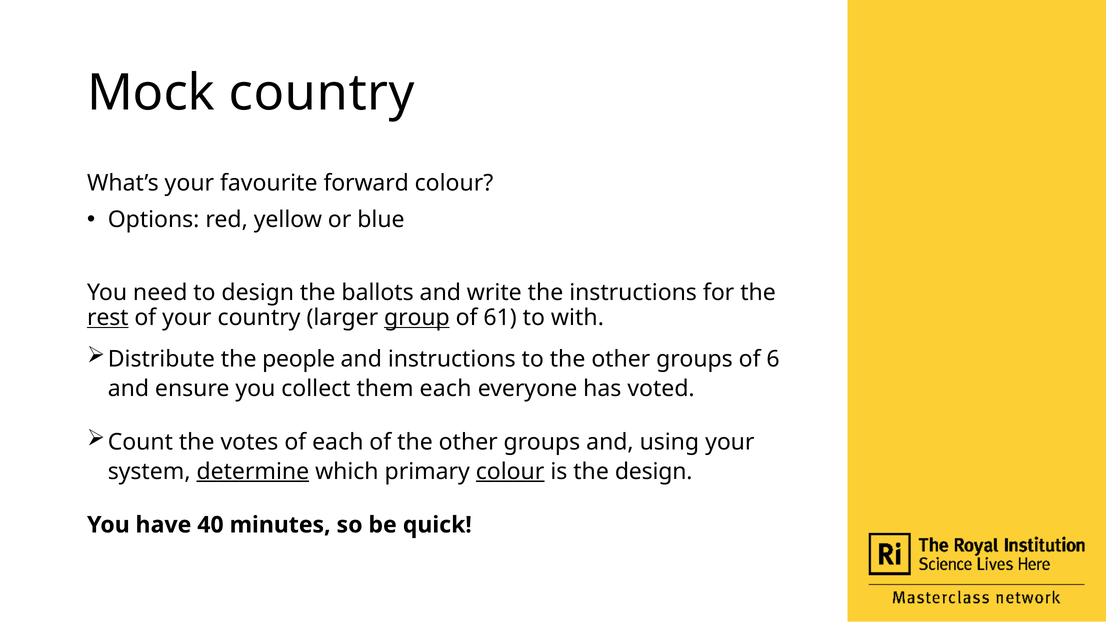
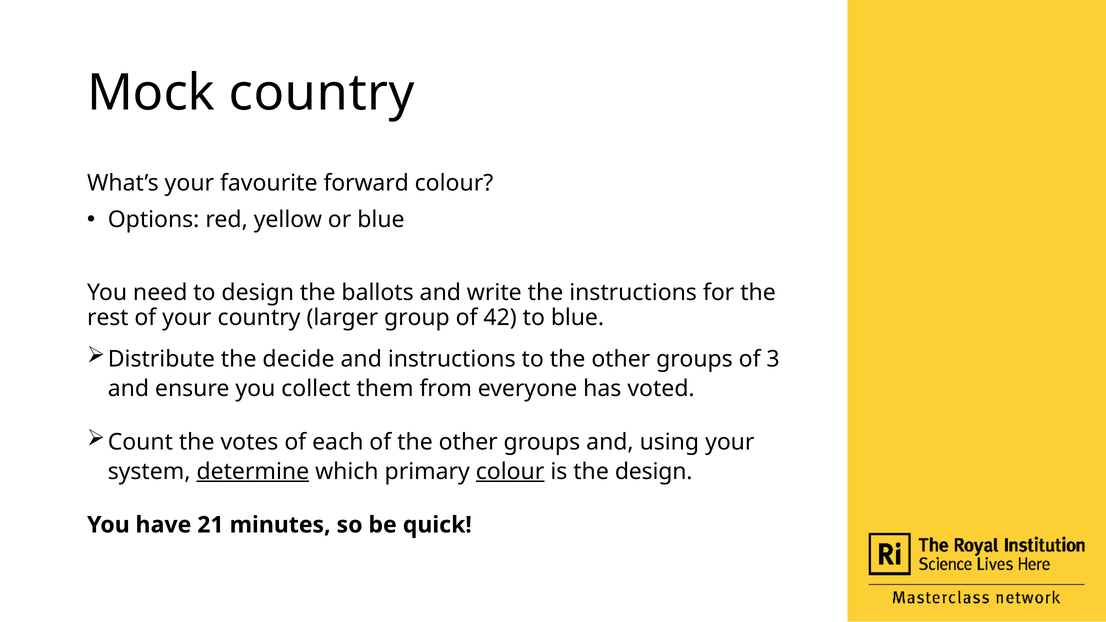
rest underline: present -> none (108, 318)
group underline: present -> none (417, 318)
61: 61 -> 42 (500, 318)
to with: with -> blue (577, 318)
people: people -> decide (298, 359)
6: 6 -> 3 (773, 359)
them each: each -> from (446, 389)
40: 40 -> 21 (210, 525)
